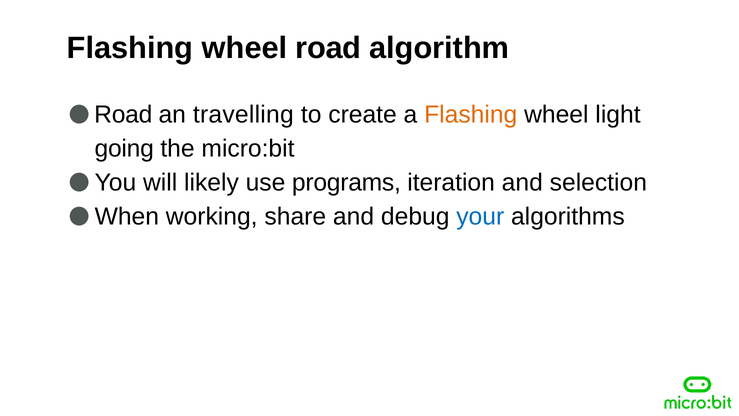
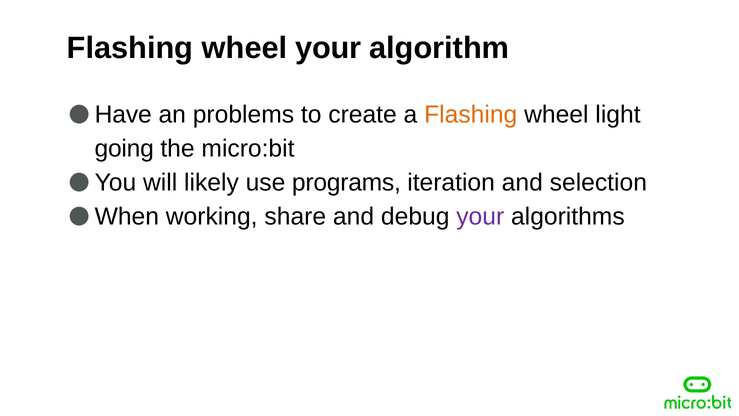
wheel road: road -> your (328, 48)
Road: Road -> Have (123, 115)
travelling: travelling -> problems (243, 115)
your colour: blue -> purple (480, 217)
